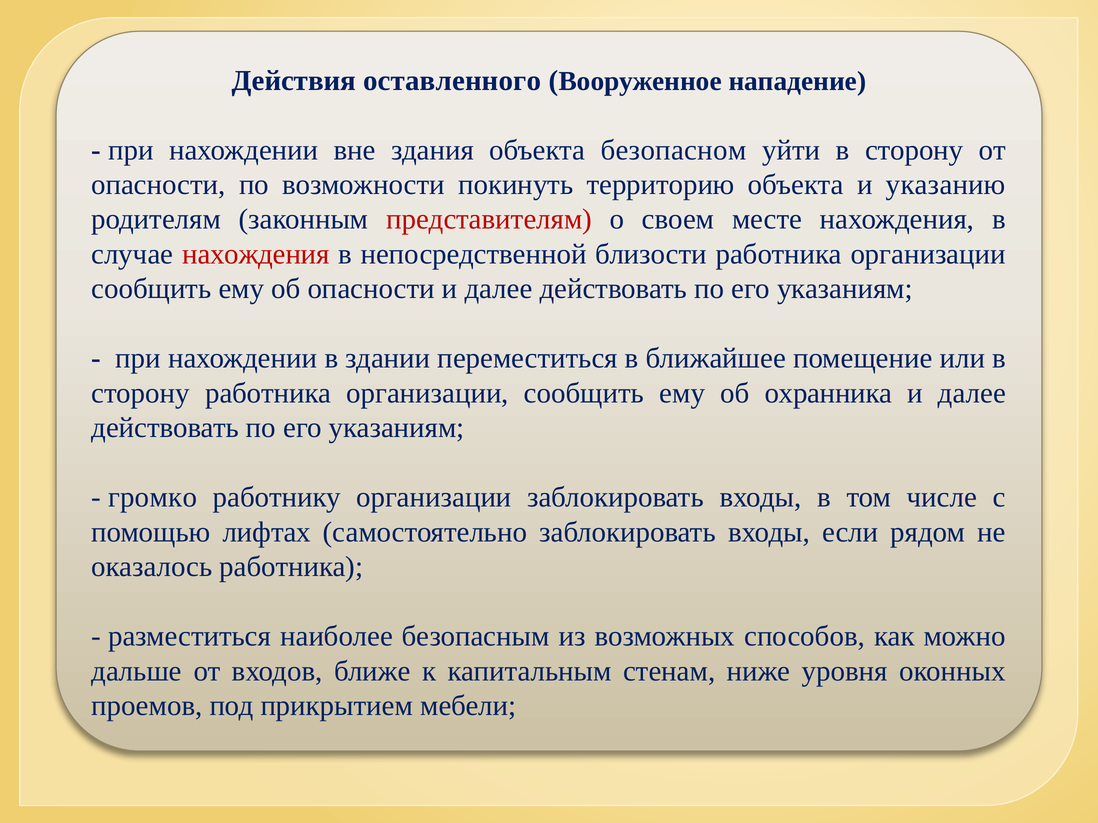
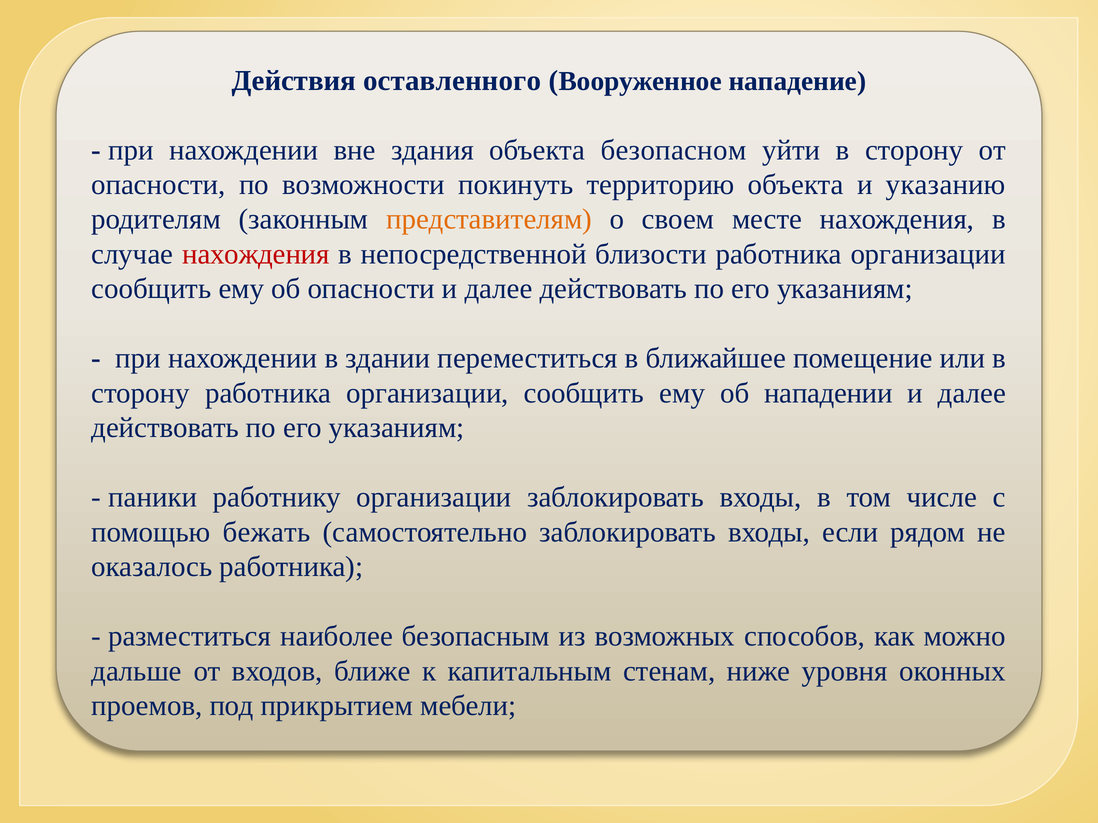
представителям colour: red -> orange (489, 220)
охранника: охранника -> нападении (828, 393)
громко: громко -> паники (153, 498)
лифтах: лифтах -> бежать (267, 532)
